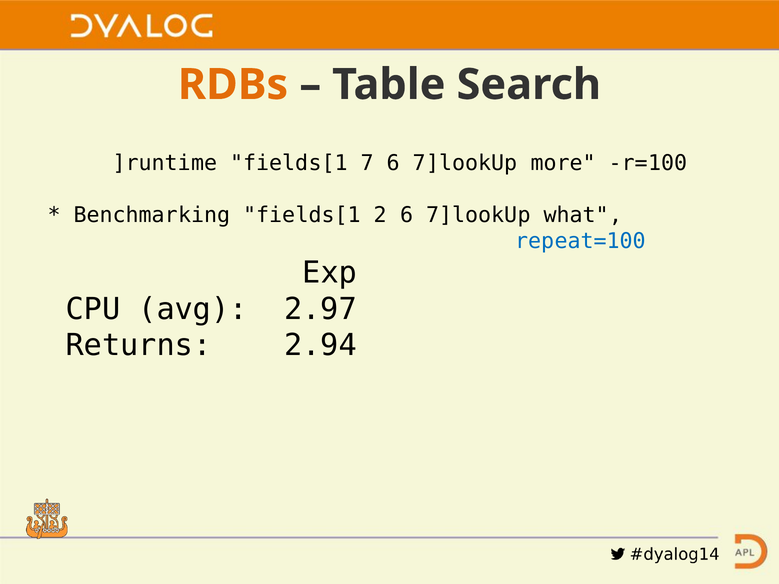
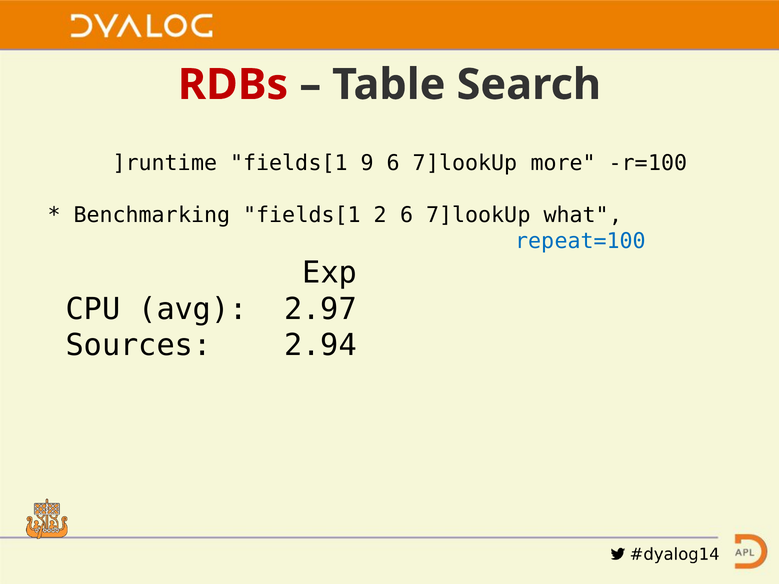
RDBs colour: orange -> red (233, 85)
7: 7 -> 9 (367, 163)
Returns: Returns -> Sources (138, 346)
